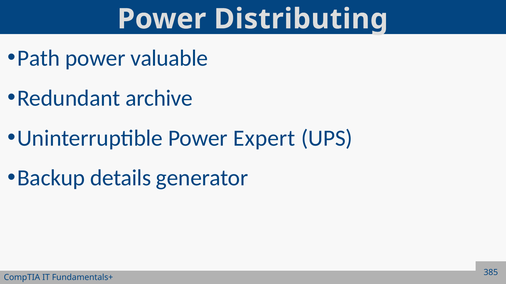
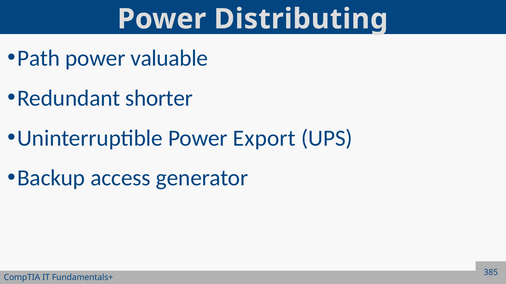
archive: archive -> shorter (159, 98)
Expert: Expert -> Export (264, 138)
details: details -> access (121, 178)
